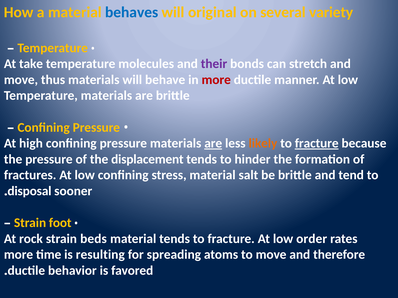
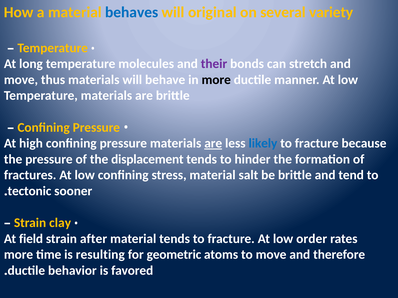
take: take -> long (31, 64)
more colour: red -> black (216, 80)
likely colour: orange -> blue (263, 144)
fracture underline: present -> none (317, 144)
disposal: disposal -> tectonic (29, 191)
foot: foot -> clay (60, 223)
rock: rock -> field (31, 239)
beds: beds -> after (94, 239)
spreading: spreading -> geometric (174, 255)
